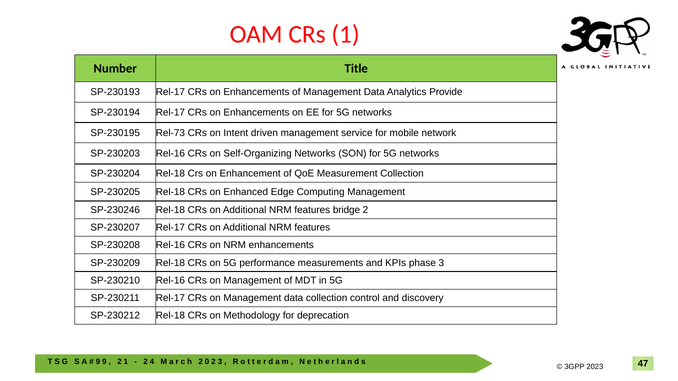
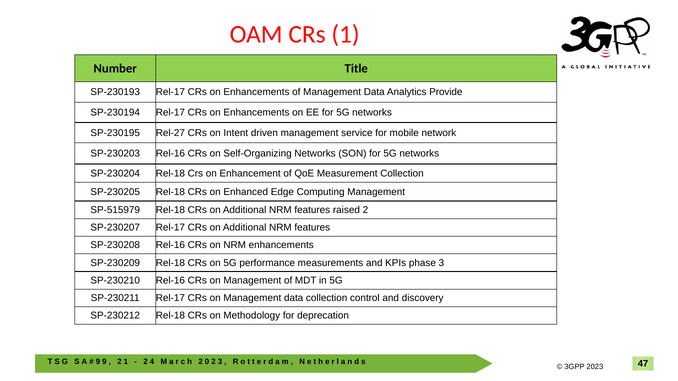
Rel-73: Rel-73 -> Rel-27 (170, 133)
SP-230246: SP-230246 -> SP-515979 (115, 210)
bridge: bridge -> raised (346, 210)
